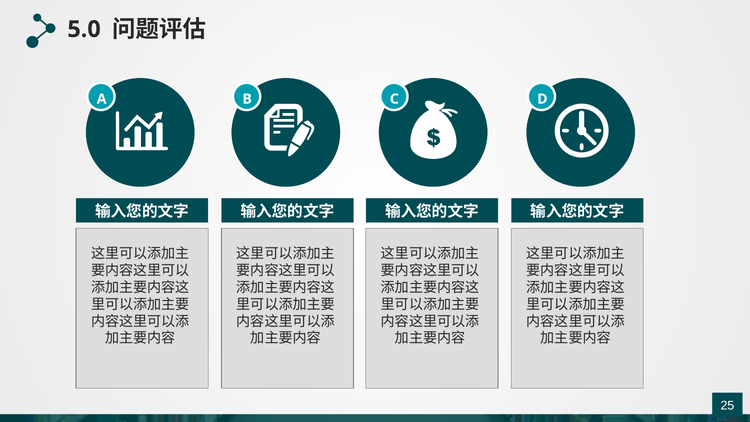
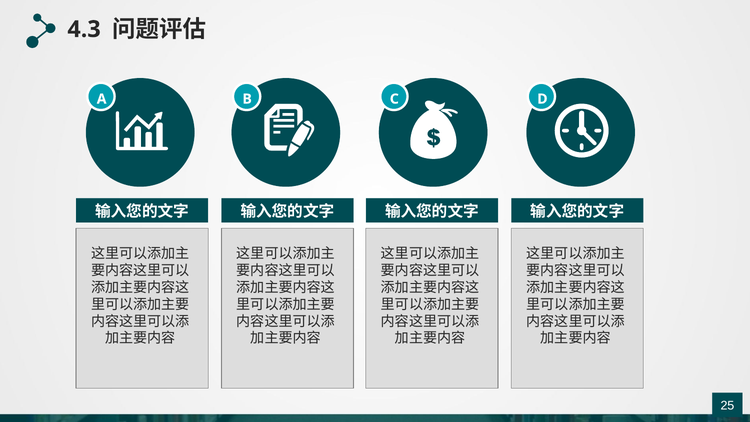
5.0: 5.0 -> 4.3 (84, 29)
